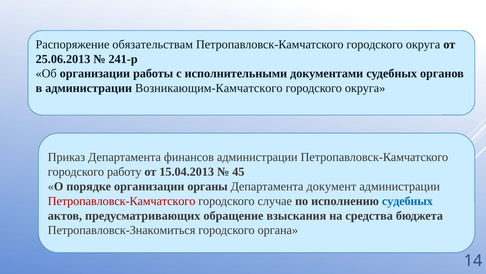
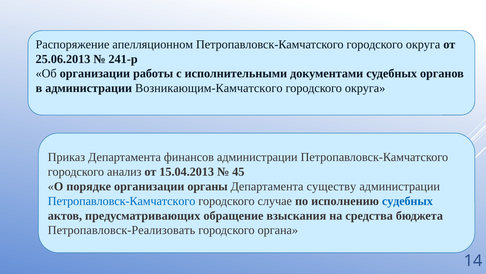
обязательствам: обязательствам -> апелляционном (153, 44)
работу: работу -> анализ (124, 171)
документ: документ -> существу (331, 186)
Петропавловск-Камчатского colour: red -> blue (122, 201)
Петропавловск-Знакомиться: Петропавловск-Знакомиться -> Петропавловск-Реализовать (122, 230)
